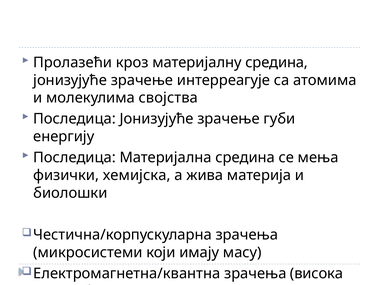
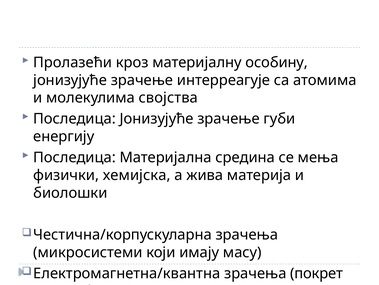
материјалну средина: средина -> особину (277, 62)
висока: висока -> покрет (317, 273)
